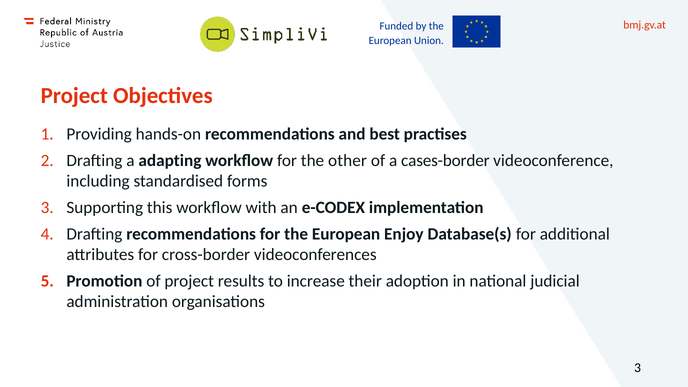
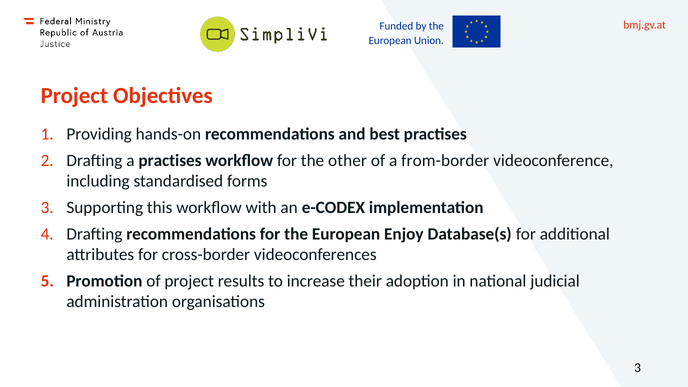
a adapting: adapting -> practises (170, 161)
cases-border: cases-border -> from-border (445, 161)
